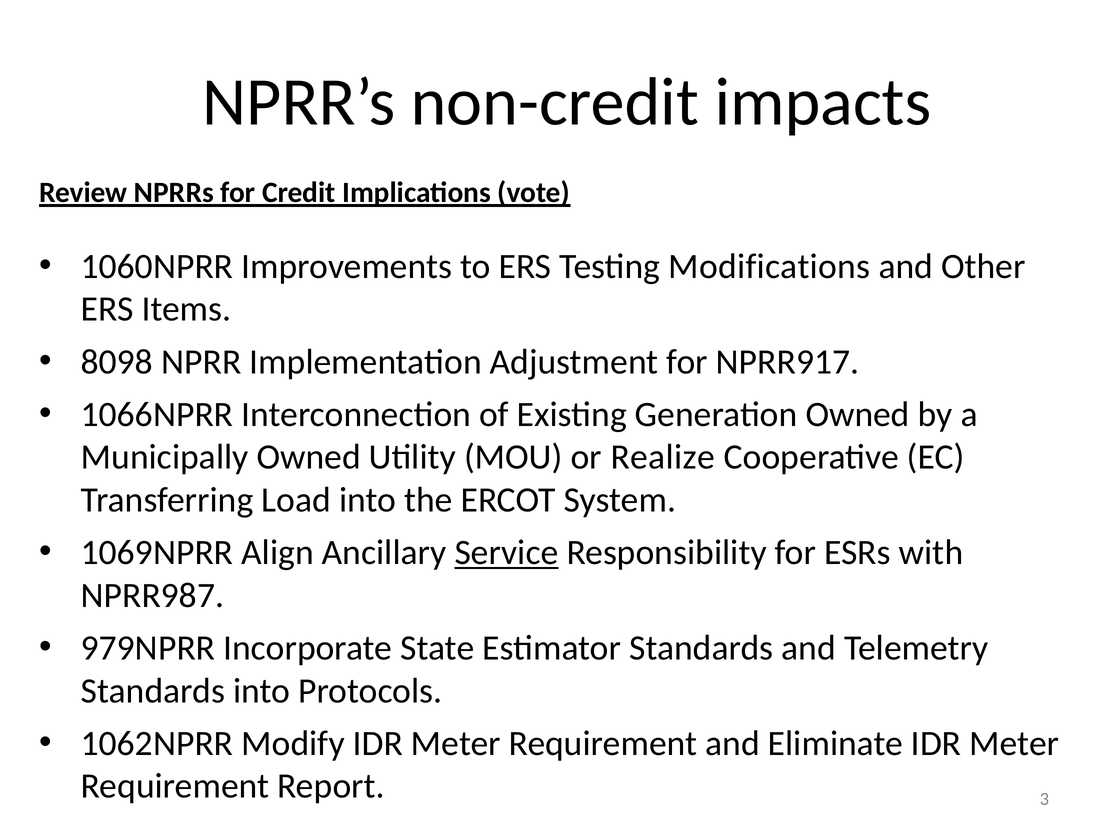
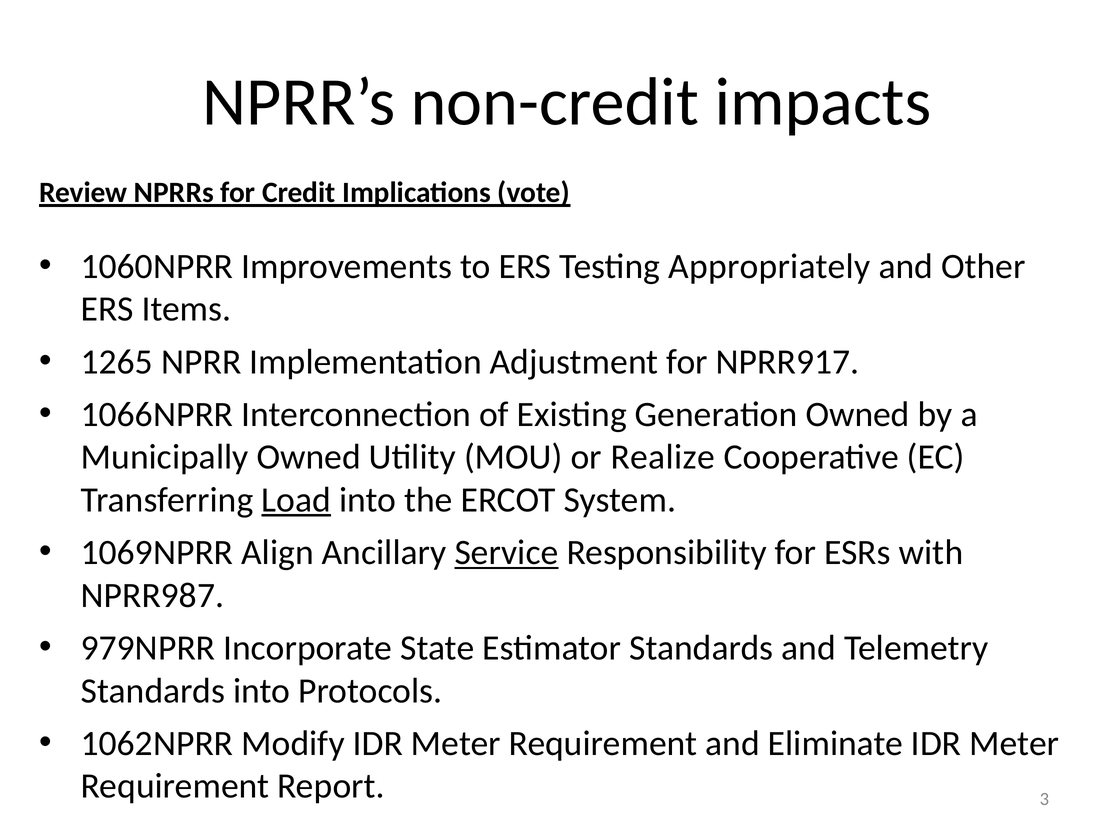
Modifications: Modifications -> Appropriately (769, 266)
8098: 8098 -> 1265 (117, 362)
Load underline: none -> present (296, 500)
